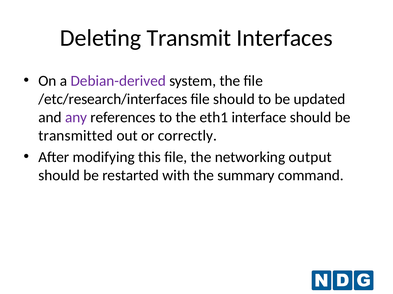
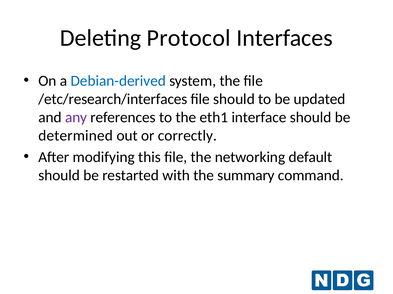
Transmit: Transmit -> Protocol (189, 38)
Debian-derived colour: purple -> blue (118, 81)
transmitted: transmitted -> determined (76, 136)
output: output -> default (310, 157)
